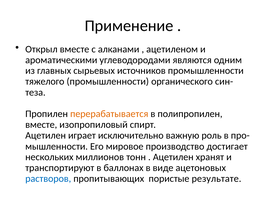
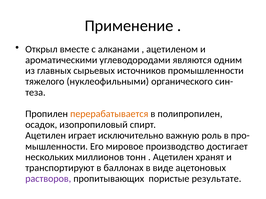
тяжелого промышленности: промышленности -> нуклеофильными (108, 82)
вместе: вместе -> осадок (41, 125)
растворов colour: blue -> purple (48, 179)
